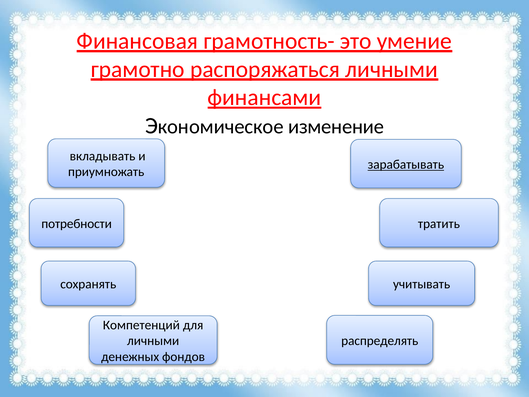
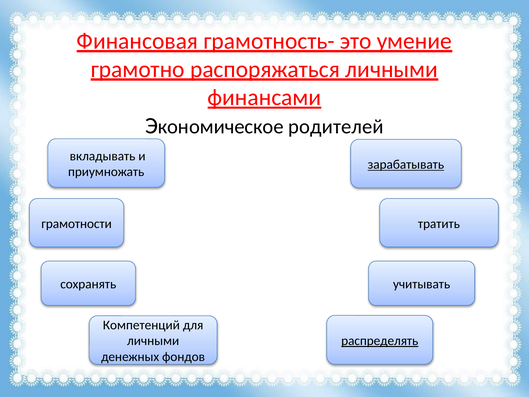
изменение: изменение -> родителей (336, 127)
потребности: потребности -> грамотности (77, 224)
распределять underline: none -> present (380, 341)
